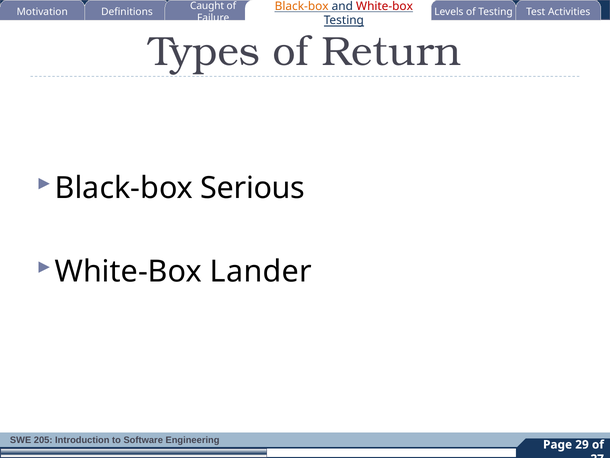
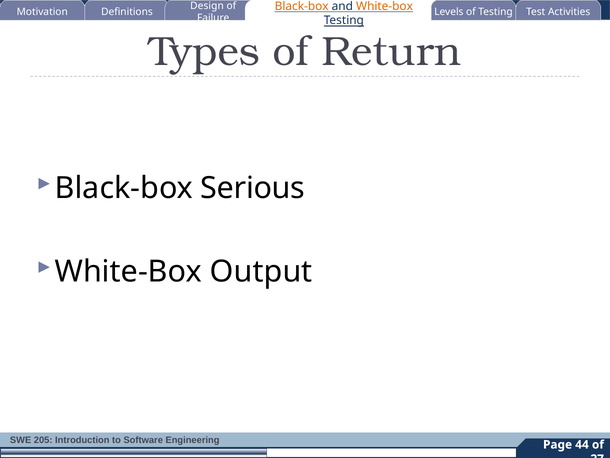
White-box colour: red -> orange (385, 6)
Caught: Caught -> Design (207, 6)
Lander: Lander -> Output (261, 272)
29: 29 -> 44 (582, 444)
